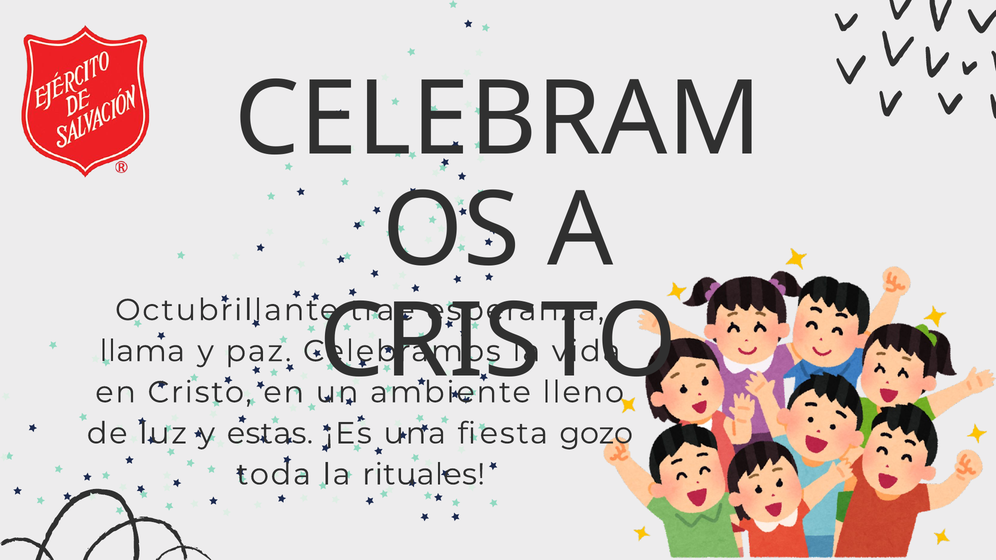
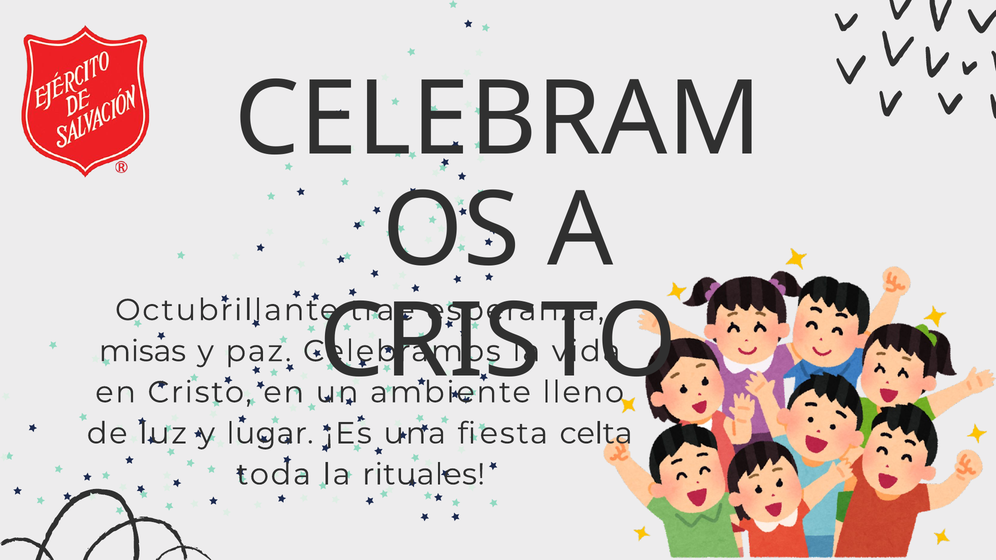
llama: llama -> misas (142, 351)
estas: estas -> lugar (270, 434)
gozo: gozo -> celta (596, 434)
